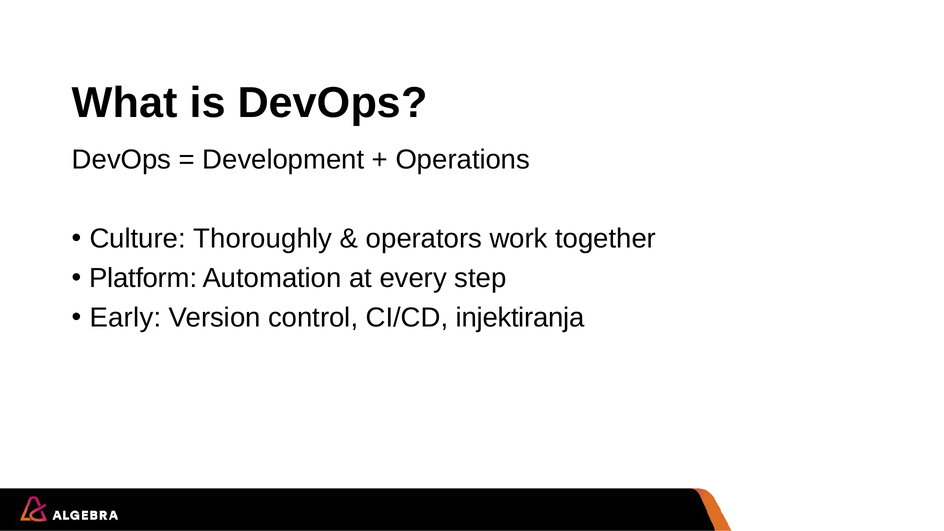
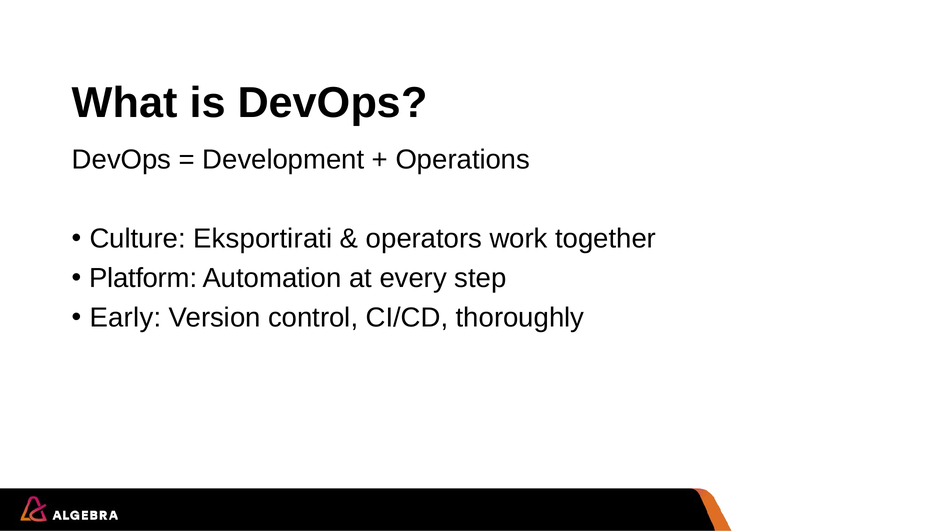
Thoroughly: Thoroughly -> Eksportirati (263, 239)
injektiranja: injektiranja -> thoroughly (520, 318)
